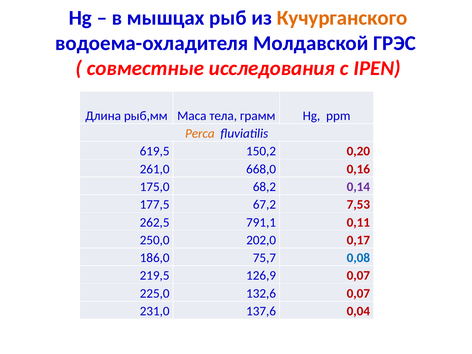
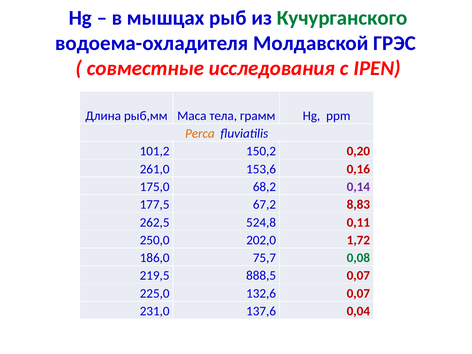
Кучурганского colour: orange -> green (342, 18)
619,5: 619,5 -> 101,2 (155, 151)
668,0: 668,0 -> 153,6 (261, 169)
7,53: 7,53 -> 8,83 (358, 205)
791,1: 791,1 -> 524,8 (261, 222)
0,17: 0,17 -> 1,72 (358, 240)
0,08 colour: blue -> green (358, 258)
126,9: 126,9 -> 888,5 (261, 276)
